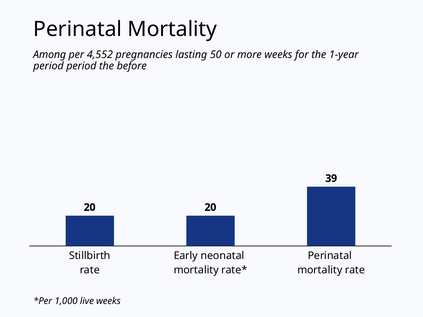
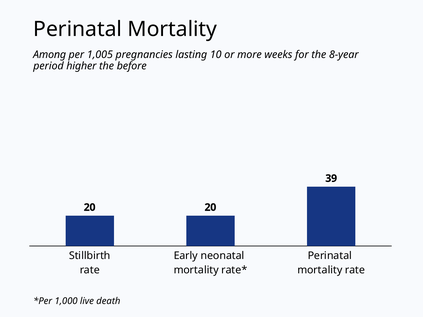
4,552: 4,552 -> 1,005 (100, 55)
50: 50 -> 10 (216, 55)
1-year: 1-year -> 8-year (344, 55)
period period: period -> higher (81, 66)
live weeks: weeks -> death (108, 301)
